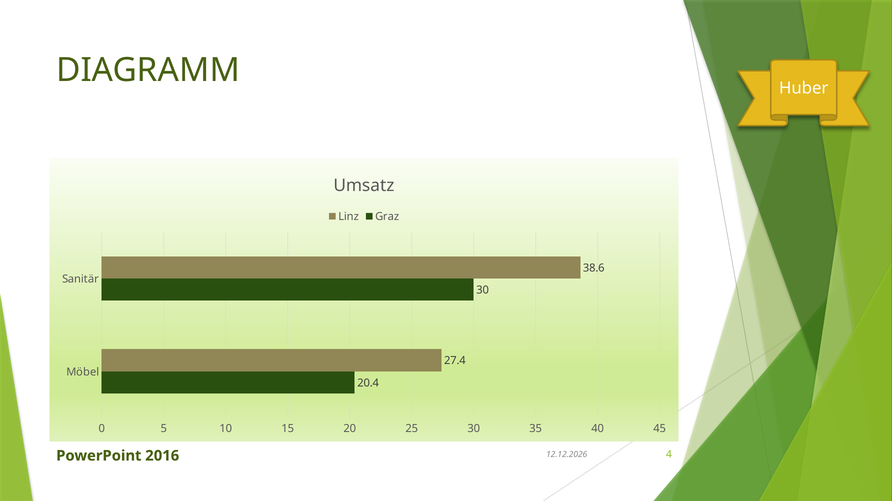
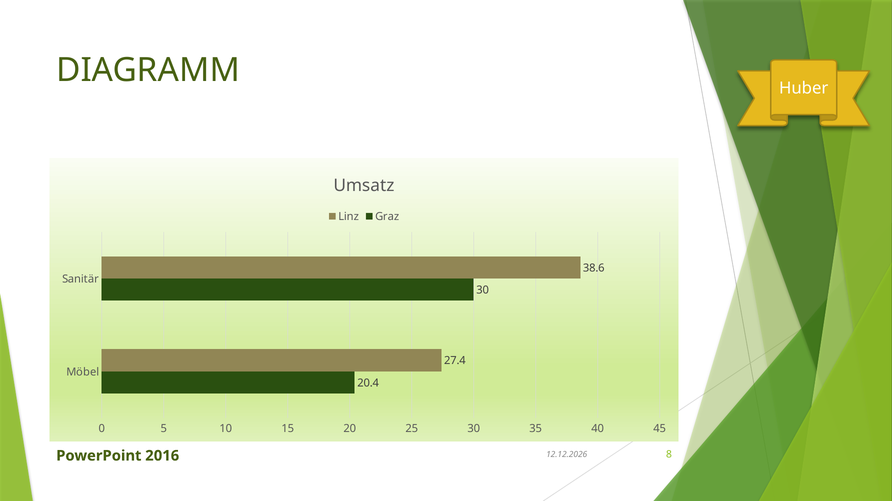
4: 4 -> 8 (669, 455)
